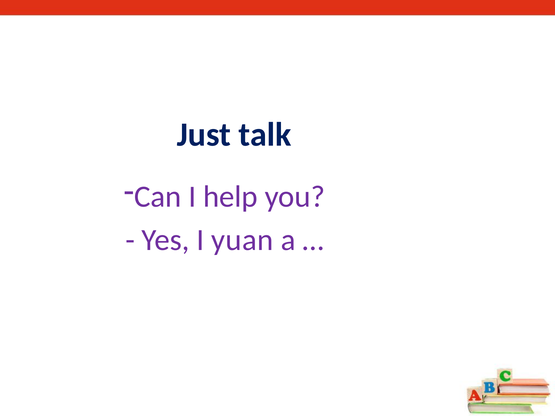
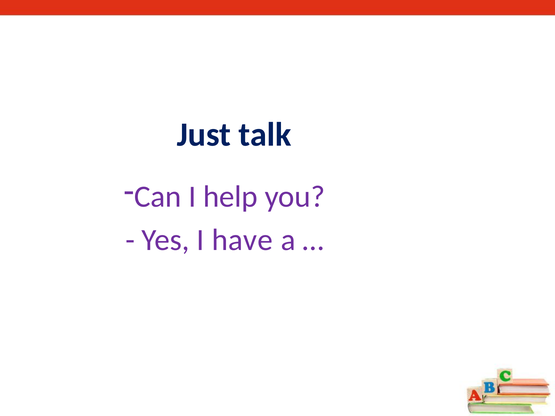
yuan: yuan -> have (242, 240)
